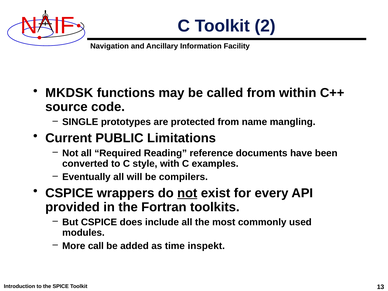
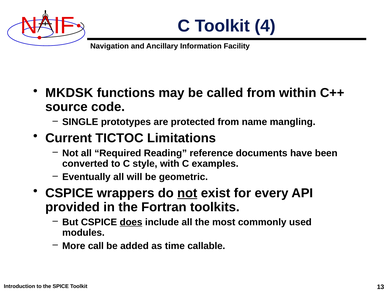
2: 2 -> 4 (265, 26)
PUBLIC: PUBLIC -> TICTOC (119, 138)
compilers: compilers -> geometric (183, 177)
does underline: none -> present (131, 222)
inspekt: inspekt -> callable (206, 246)
